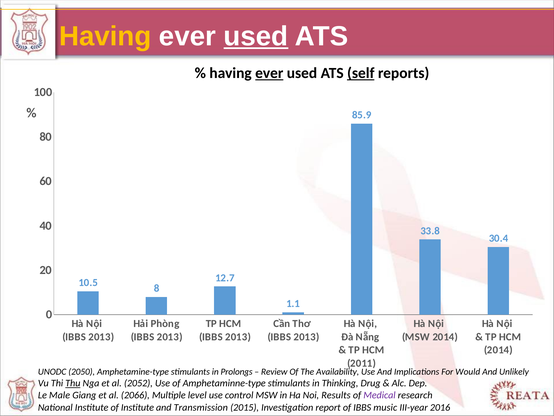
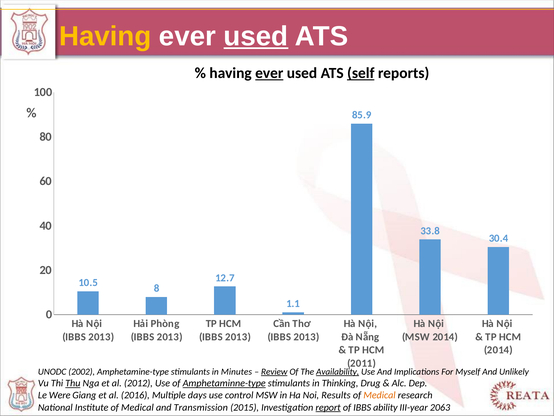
2050: 2050 -> 2002 (82, 371)
Prolongs: Prolongs -> Minutes (237, 371)
Review underline: none -> present (274, 371)
Availability underline: none -> present (338, 371)
Would: Would -> Myself (468, 371)
2052: 2052 -> 2012 (138, 383)
Amphetaminne-type underline: none -> present (224, 383)
Male: Male -> Were (60, 395)
2066: 2066 -> 2016 (135, 395)
level: level -> days (197, 395)
Medical colour: purple -> orange (379, 395)
Institute of Institute: Institute -> Medical (137, 407)
report underline: none -> present (328, 407)
music: music -> ability (385, 407)
2016: 2016 -> 2063 (440, 407)
